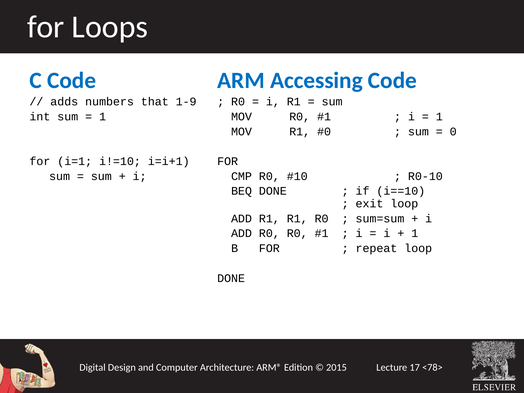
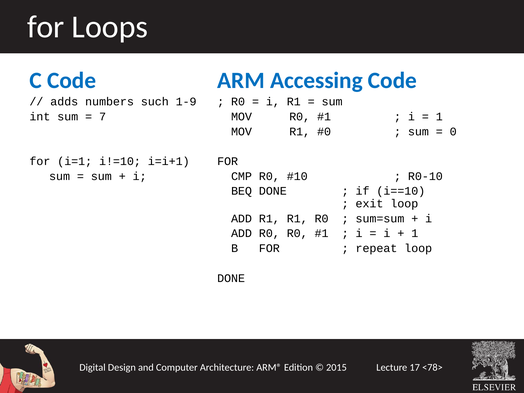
that: that -> such (155, 102)
1: 1 -> 7 (103, 117)
